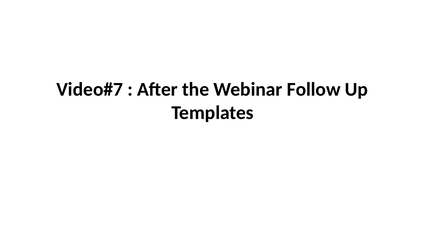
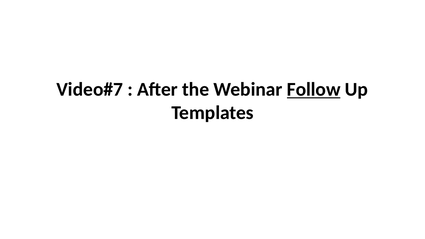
Follow underline: none -> present (314, 90)
